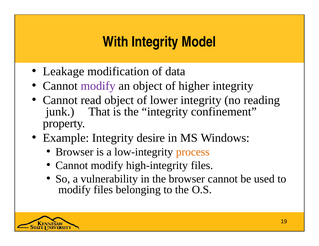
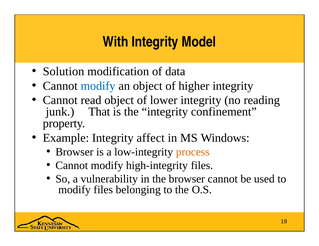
Leakage: Leakage -> Solution (64, 71)
modify colour: purple -> blue (98, 86)
desire: desire -> affect (151, 138)
